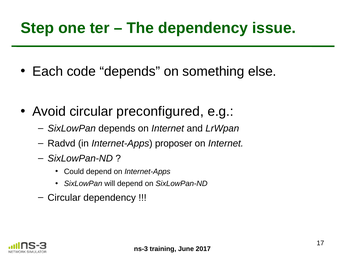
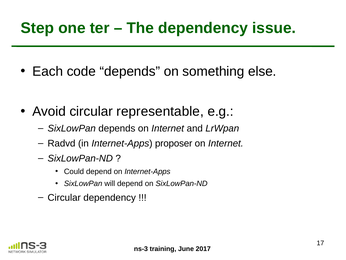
preconfigured: preconfigured -> representable (160, 111)
